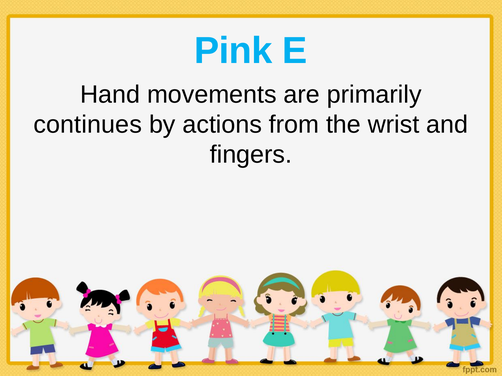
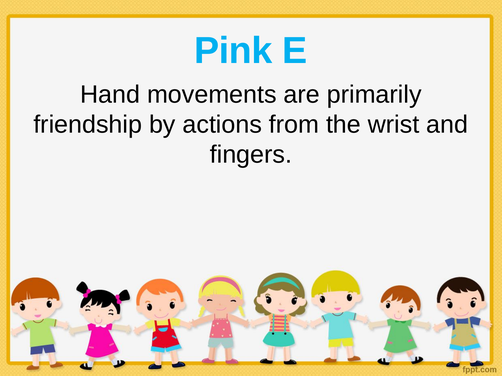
continues: continues -> friendship (88, 125)
